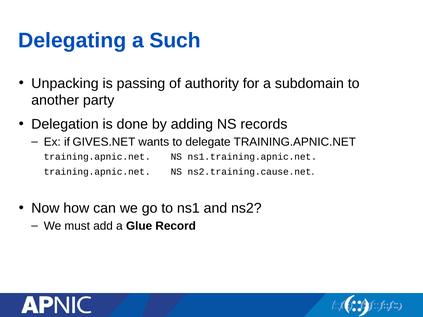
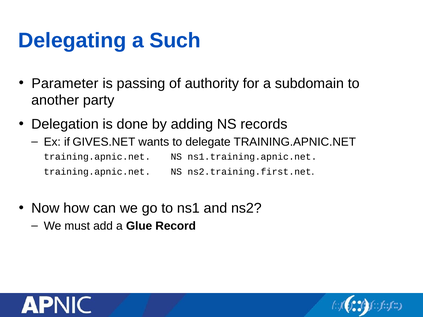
Unpacking: Unpacking -> Parameter (65, 83)
ns2.training.cause.net: ns2.training.cause.net -> ns2.training.first.net (249, 172)
